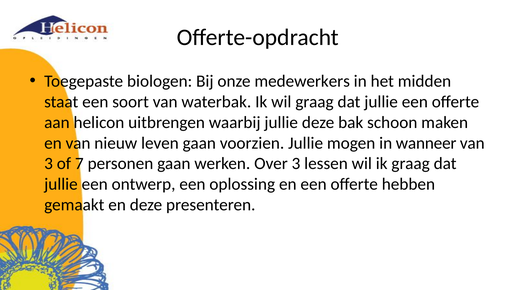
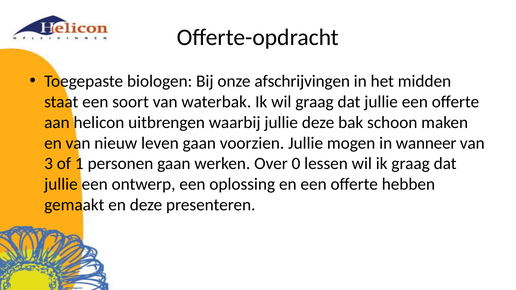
medewerkers: medewerkers -> afschrijvingen (302, 81)
7: 7 -> 1 (79, 164)
Over 3: 3 -> 0 (296, 164)
